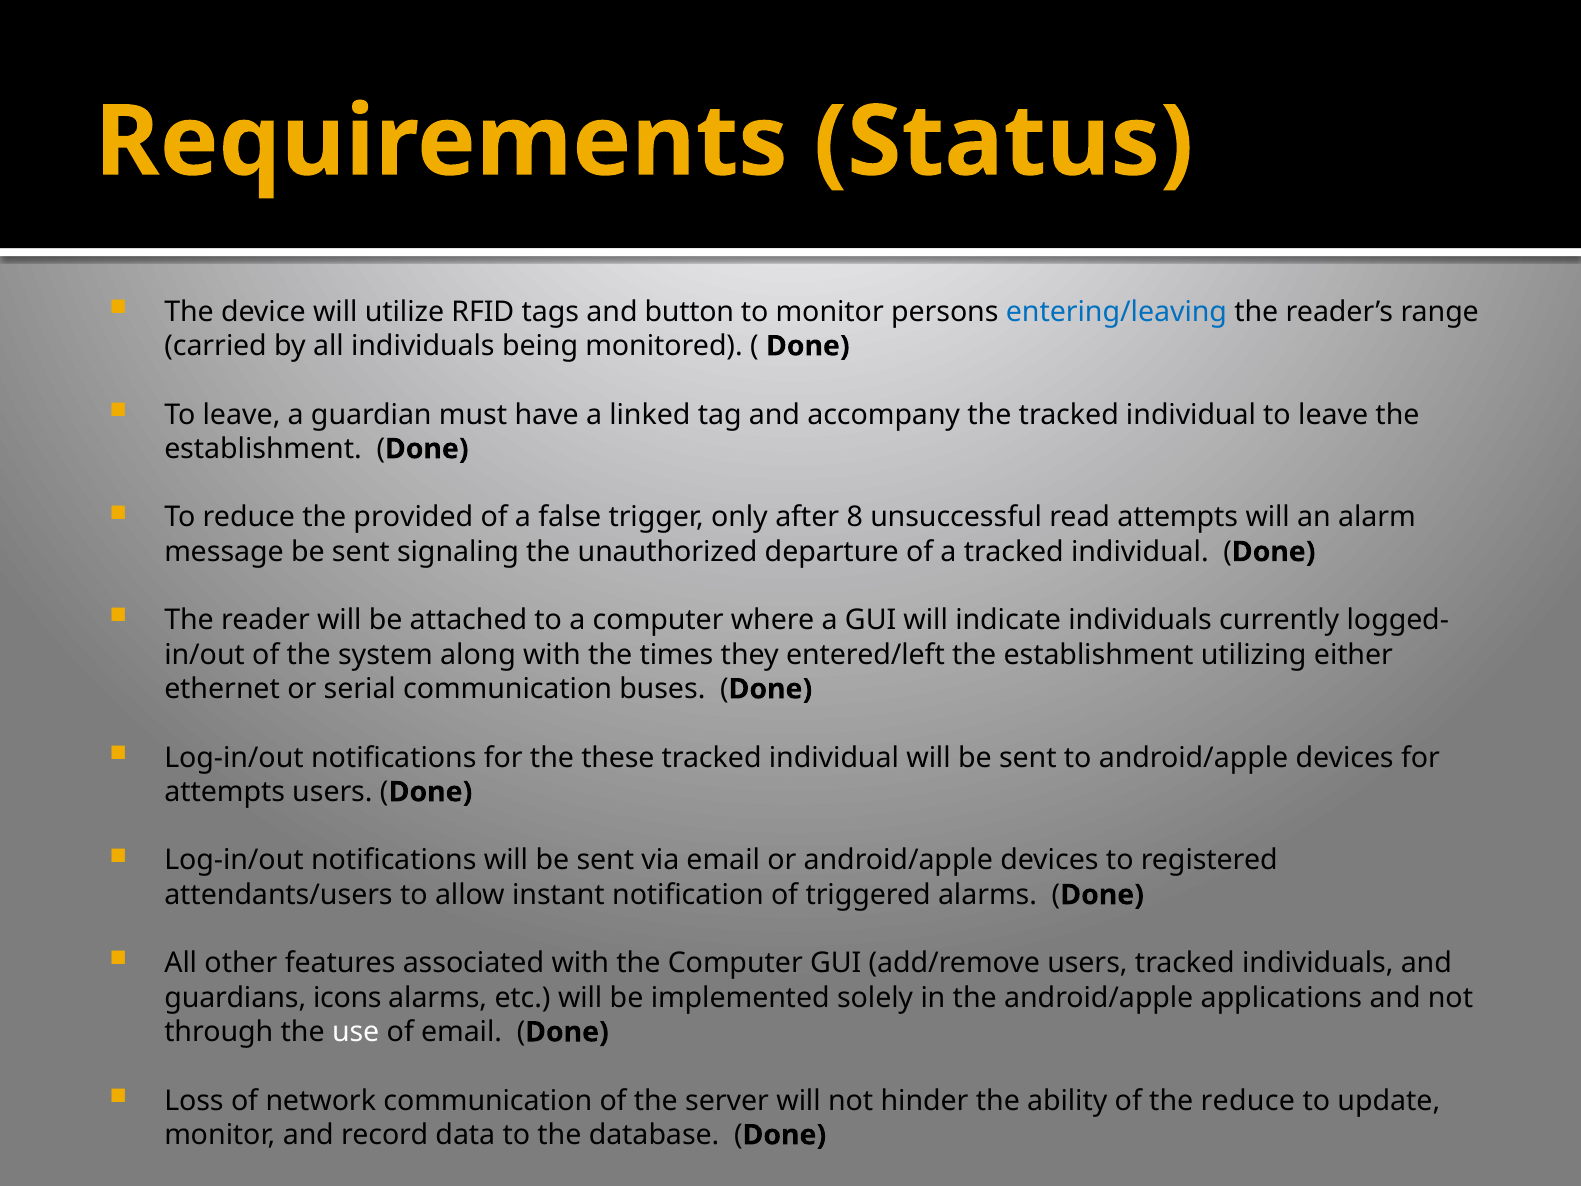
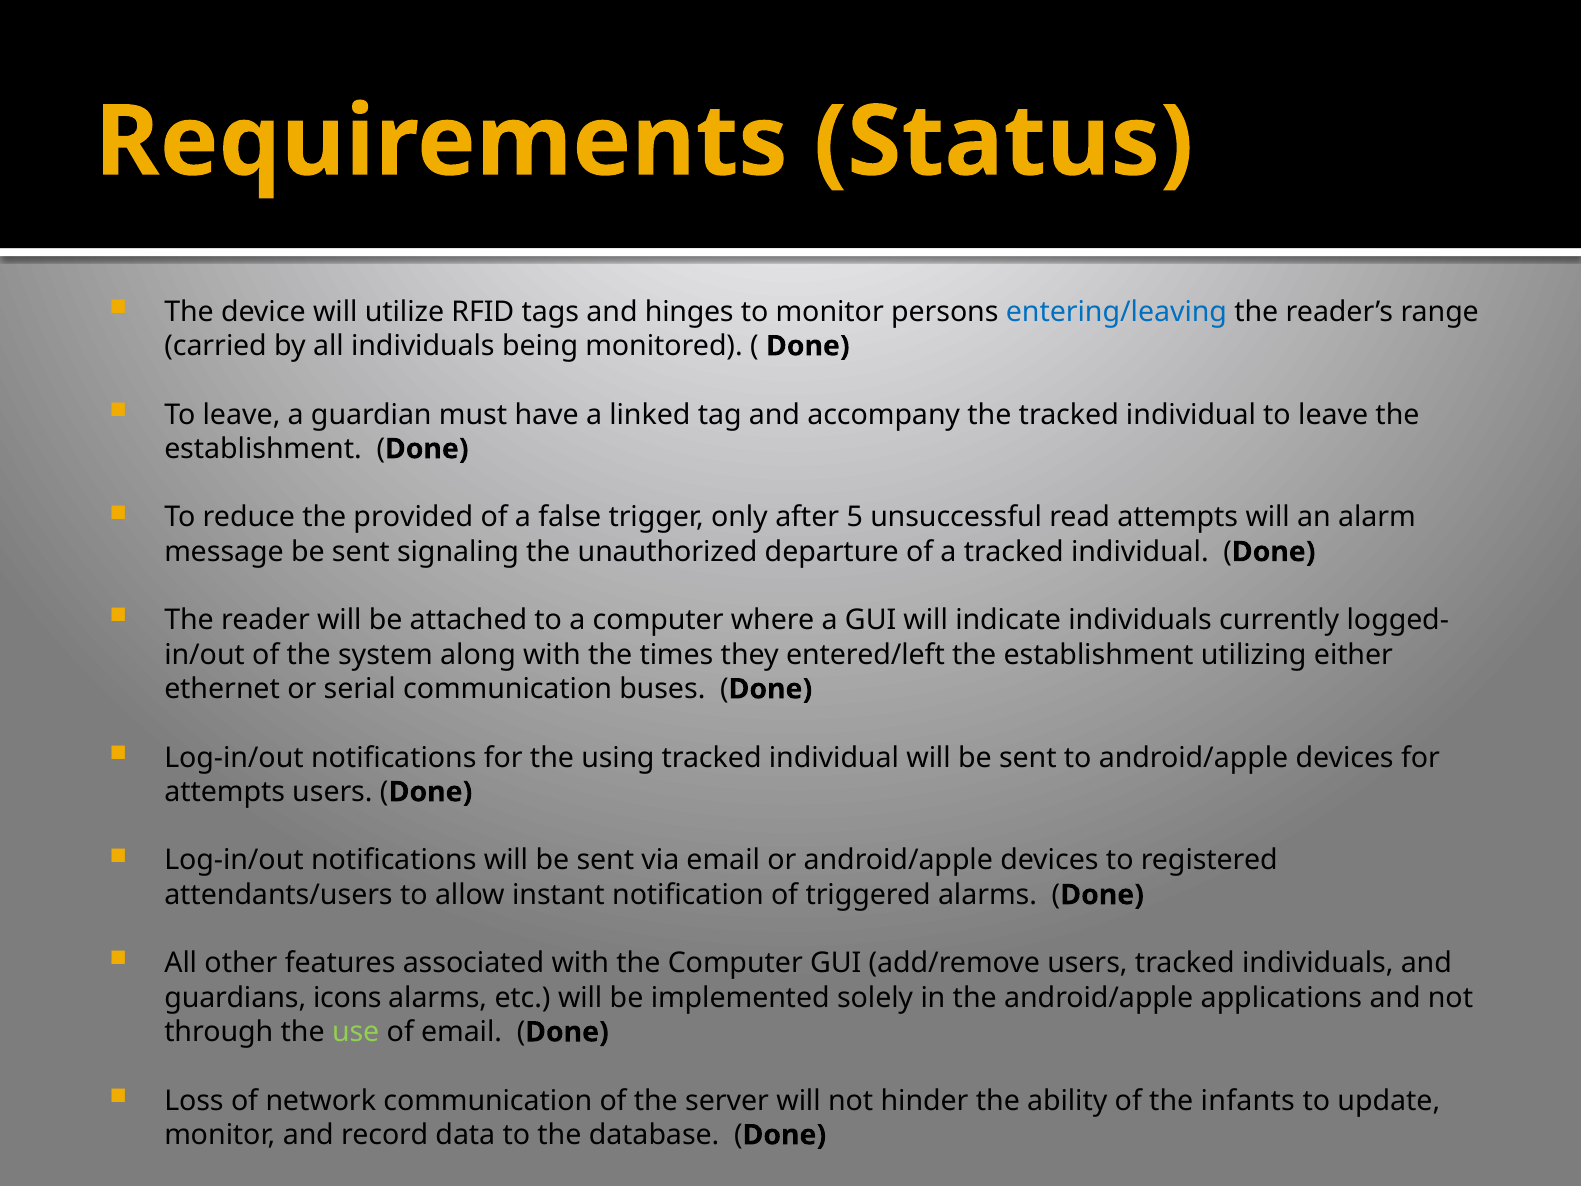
button: button -> hinges (689, 312)
8: 8 -> 5 (855, 517)
these: these -> using (618, 757)
use colour: white -> light green (356, 1032)
the reduce: reduce -> infants (1248, 1100)
